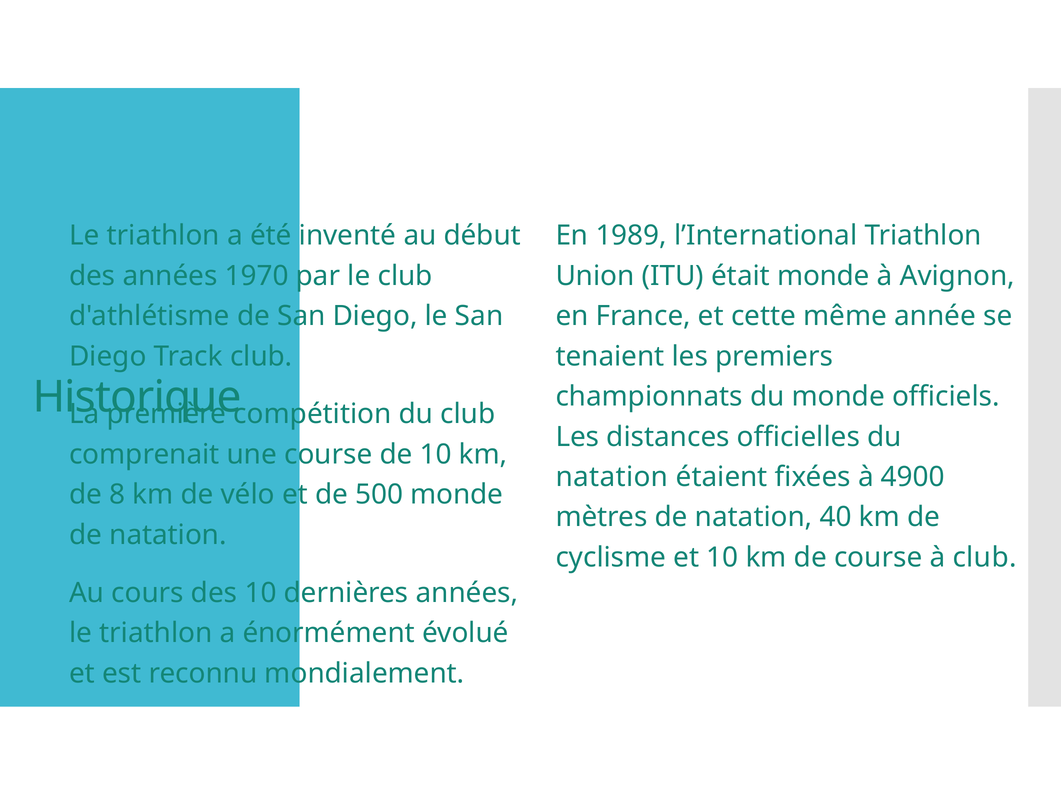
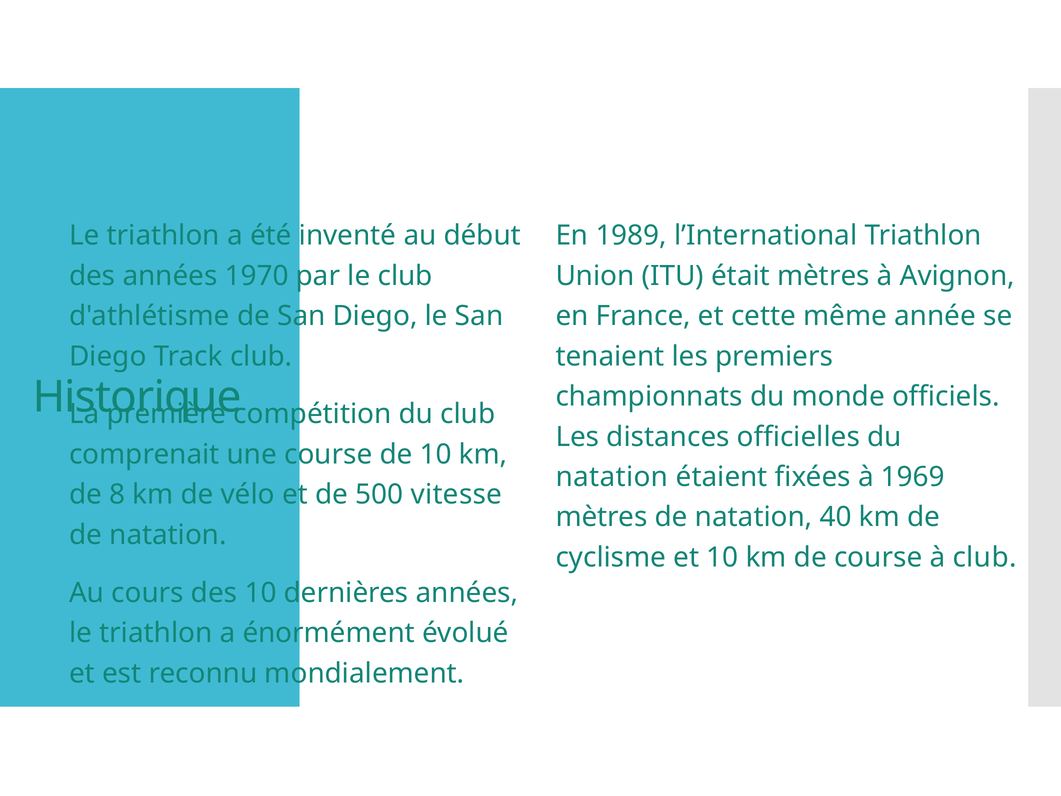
était monde: monde -> mètres (823, 276)
4900: 4900 -> 1969 (913, 477)
500 monde: monde -> vitesse (456, 495)
